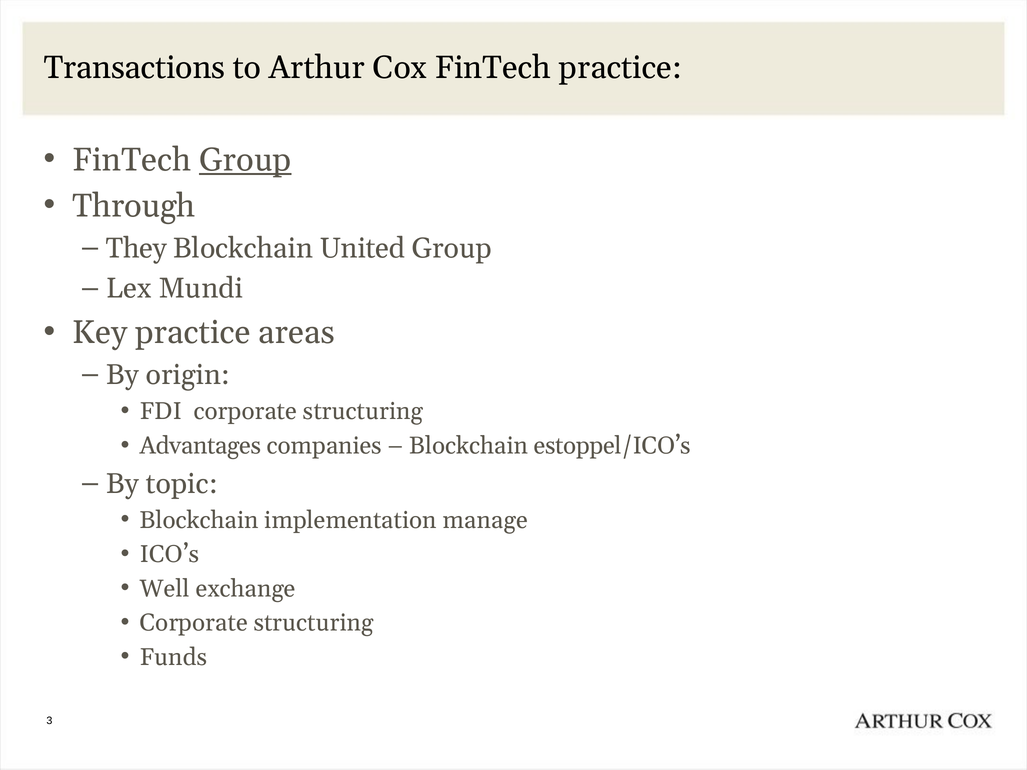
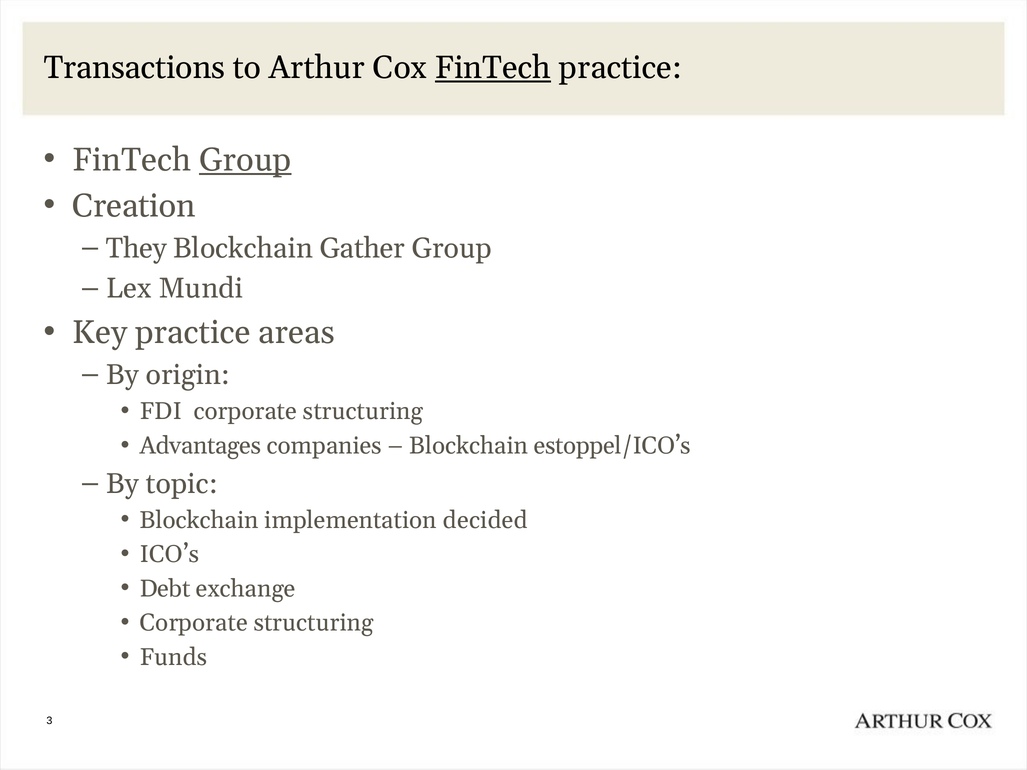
FinTech underline: none -> present (493, 68)
Through: Through -> Creation (134, 206)
United: United -> Gather (362, 248)
manage: manage -> decided (485, 520)
Well: Well -> Debt (165, 589)
